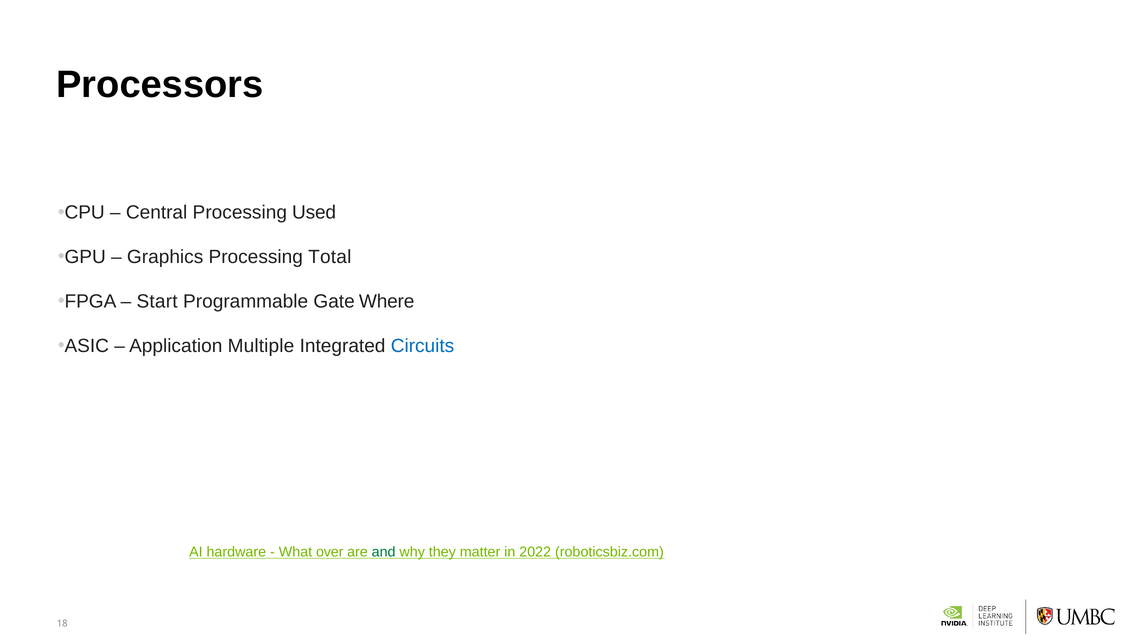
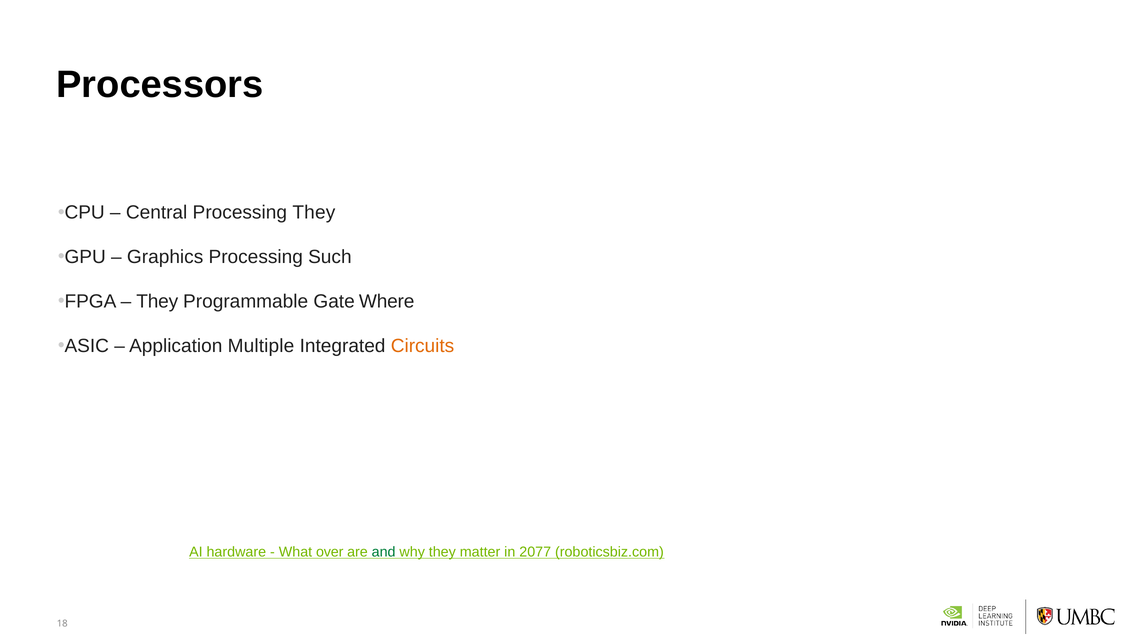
Processing Used: Used -> They (314, 212)
Total: Total -> Such (330, 257)
Start: Start -> They (157, 301)
Circuits colour: blue -> orange (423, 346)
2022: 2022 -> 2077 (535, 552)
